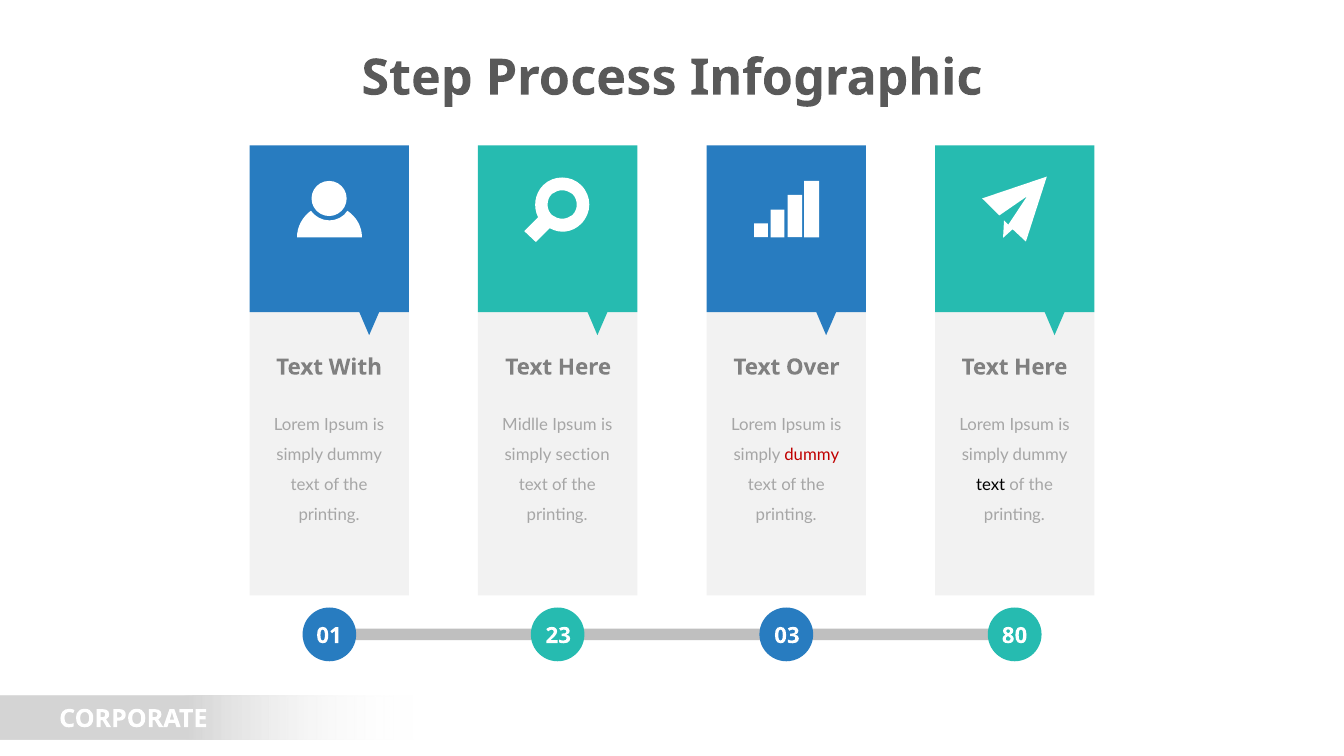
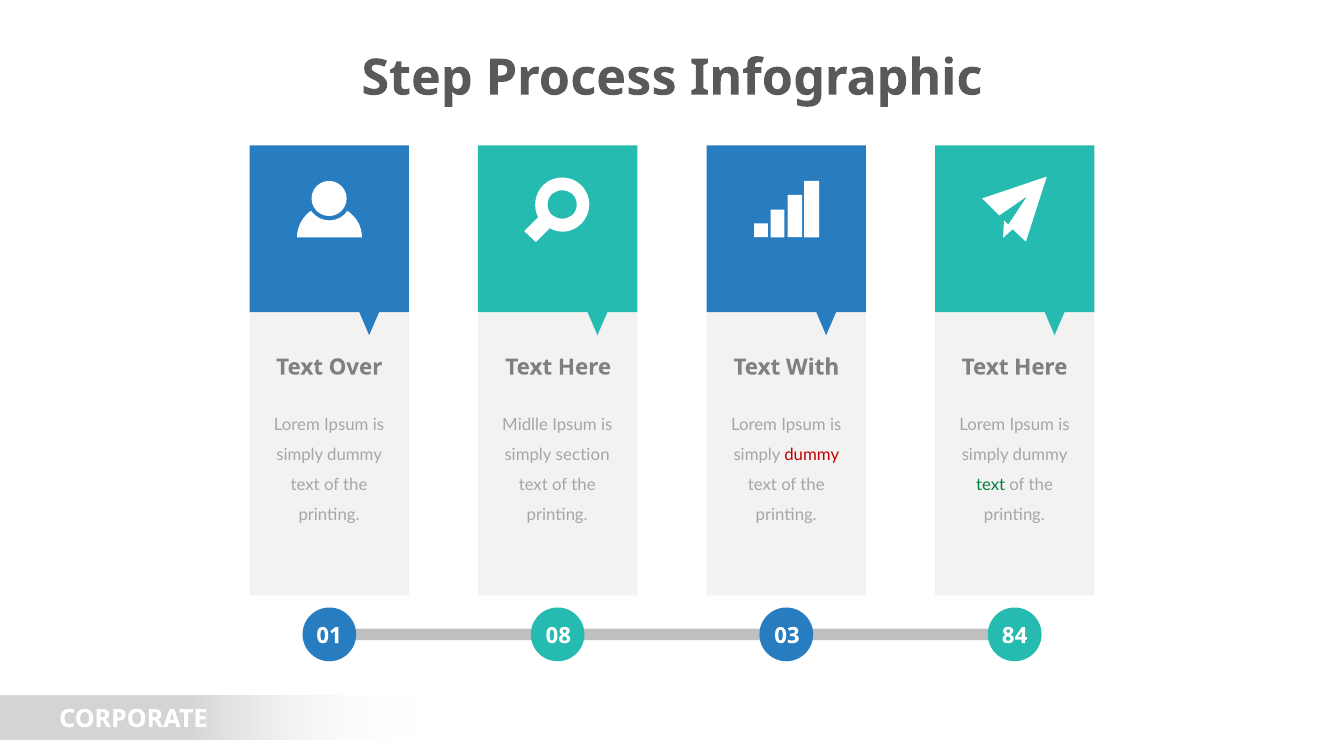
With: With -> Over (355, 367)
Over: Over -> With (813, 367)
text colour: black -> green (991, 485)
23: 23 -> 08 (558, 636)
80: 80 -> 84 (1015, 636)
